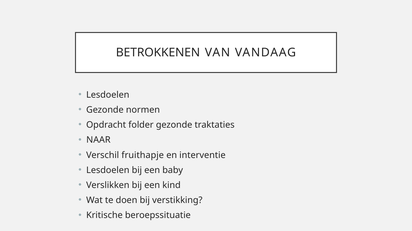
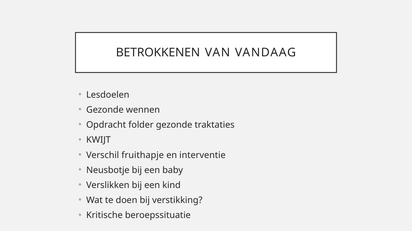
normen: normen -> wennen (143, 110)
NAAR: NAAR -> KWIJT (98, 140)
Lesdoelen: Lesdoelen -> Neusbotje (108, 171)
